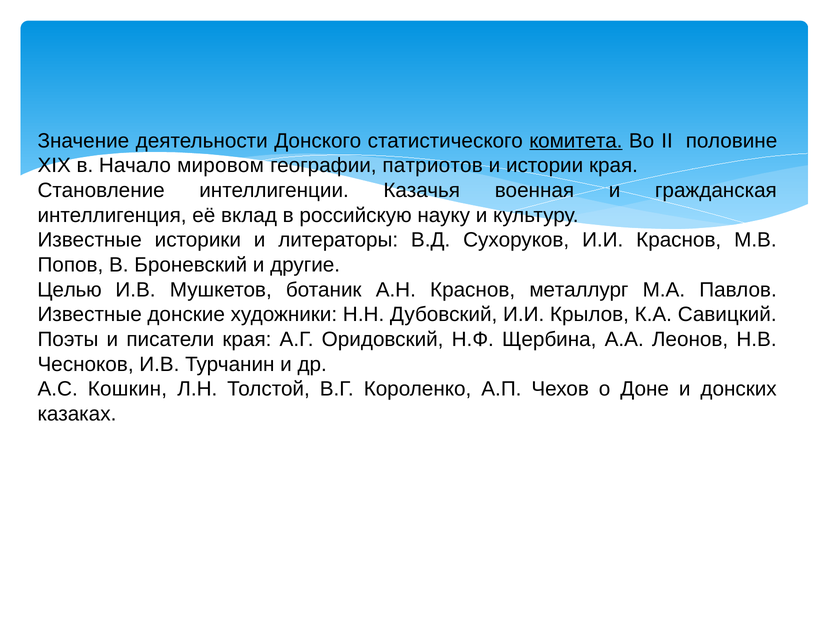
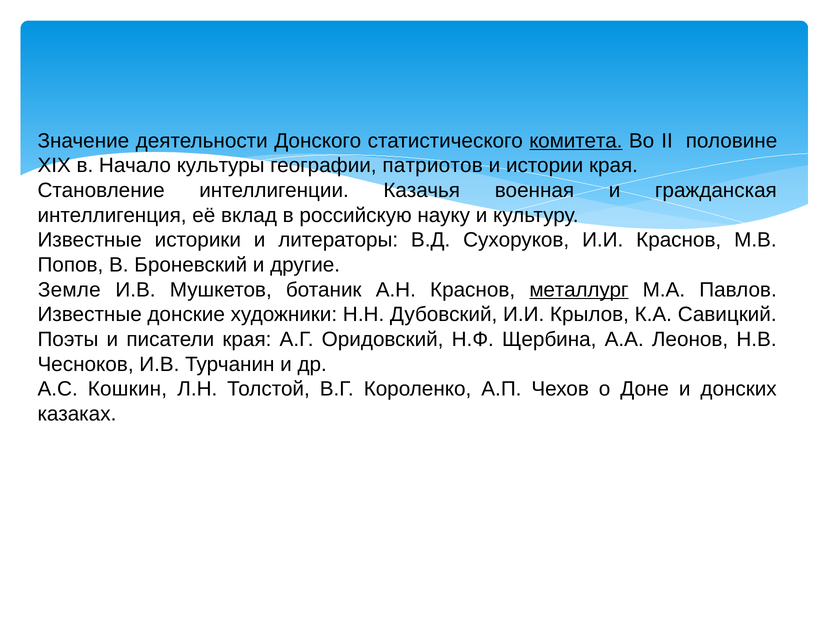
мировом: мировом -> культуры (221, 166)
Целью: Целью -> Земле (69, 290)
металлург underline: none -> present (579, 290)
